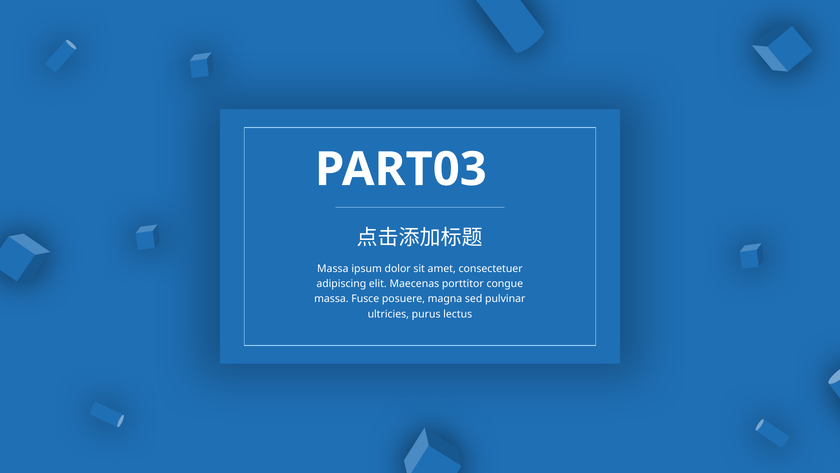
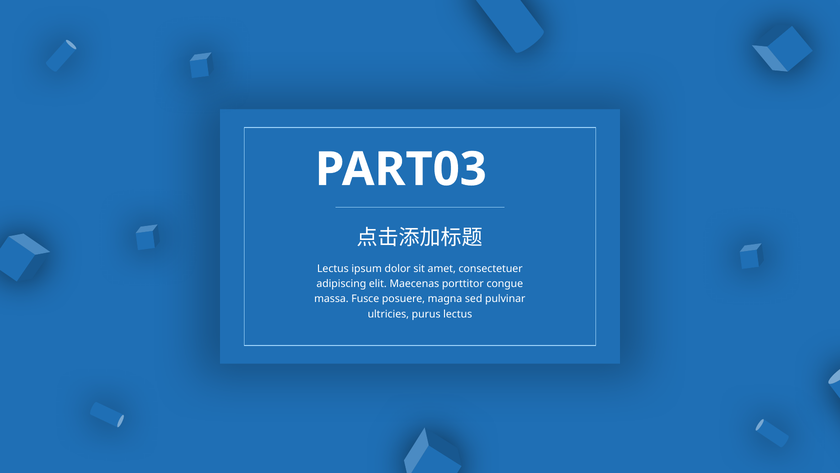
Massa: Massa -> Lectus (333, 268)
